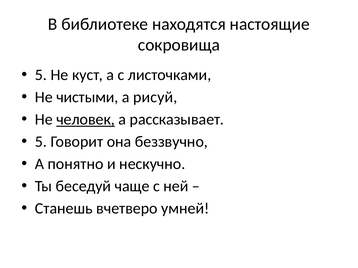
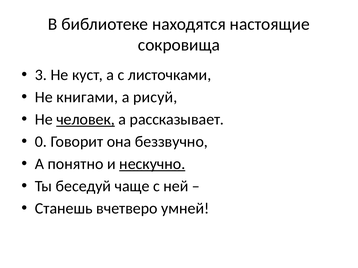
5: 5 -> 3 (41, 75)
чистыми: чистыми -> книгами (87, 97)
5: 5 -> 0 (41, 142)
нескучно underline: none -> present (152, 164)
